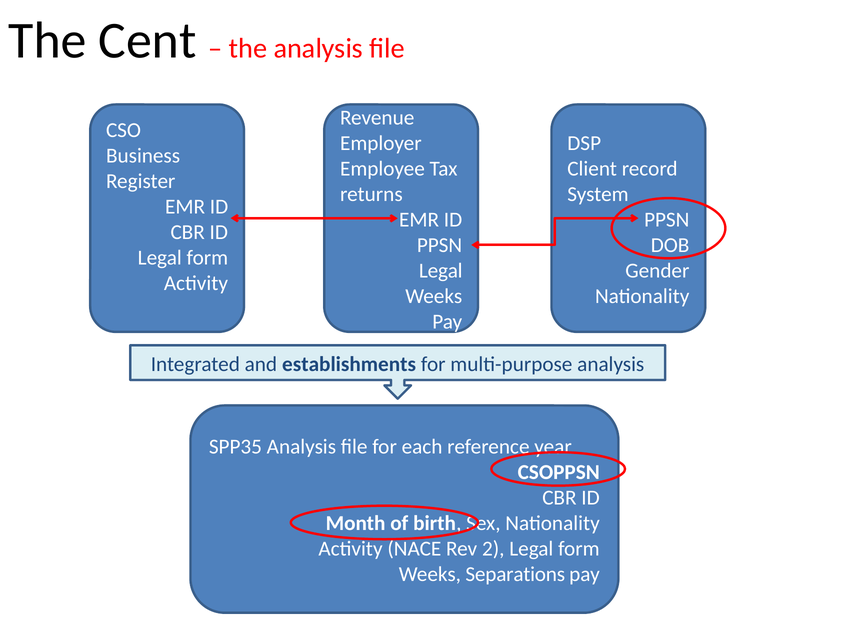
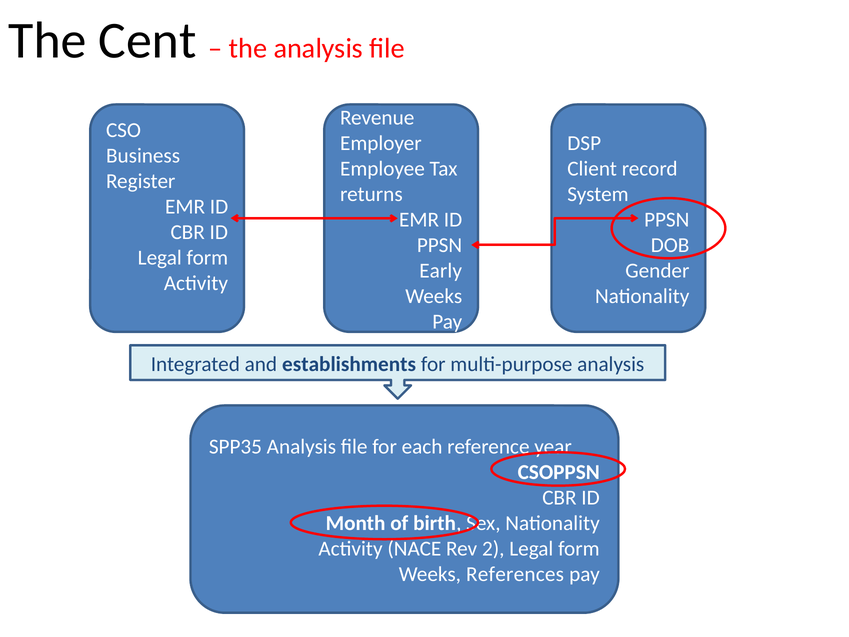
Legal: Legal -> Early (441, 270)
Separations: Separations -> References (515, 574)
